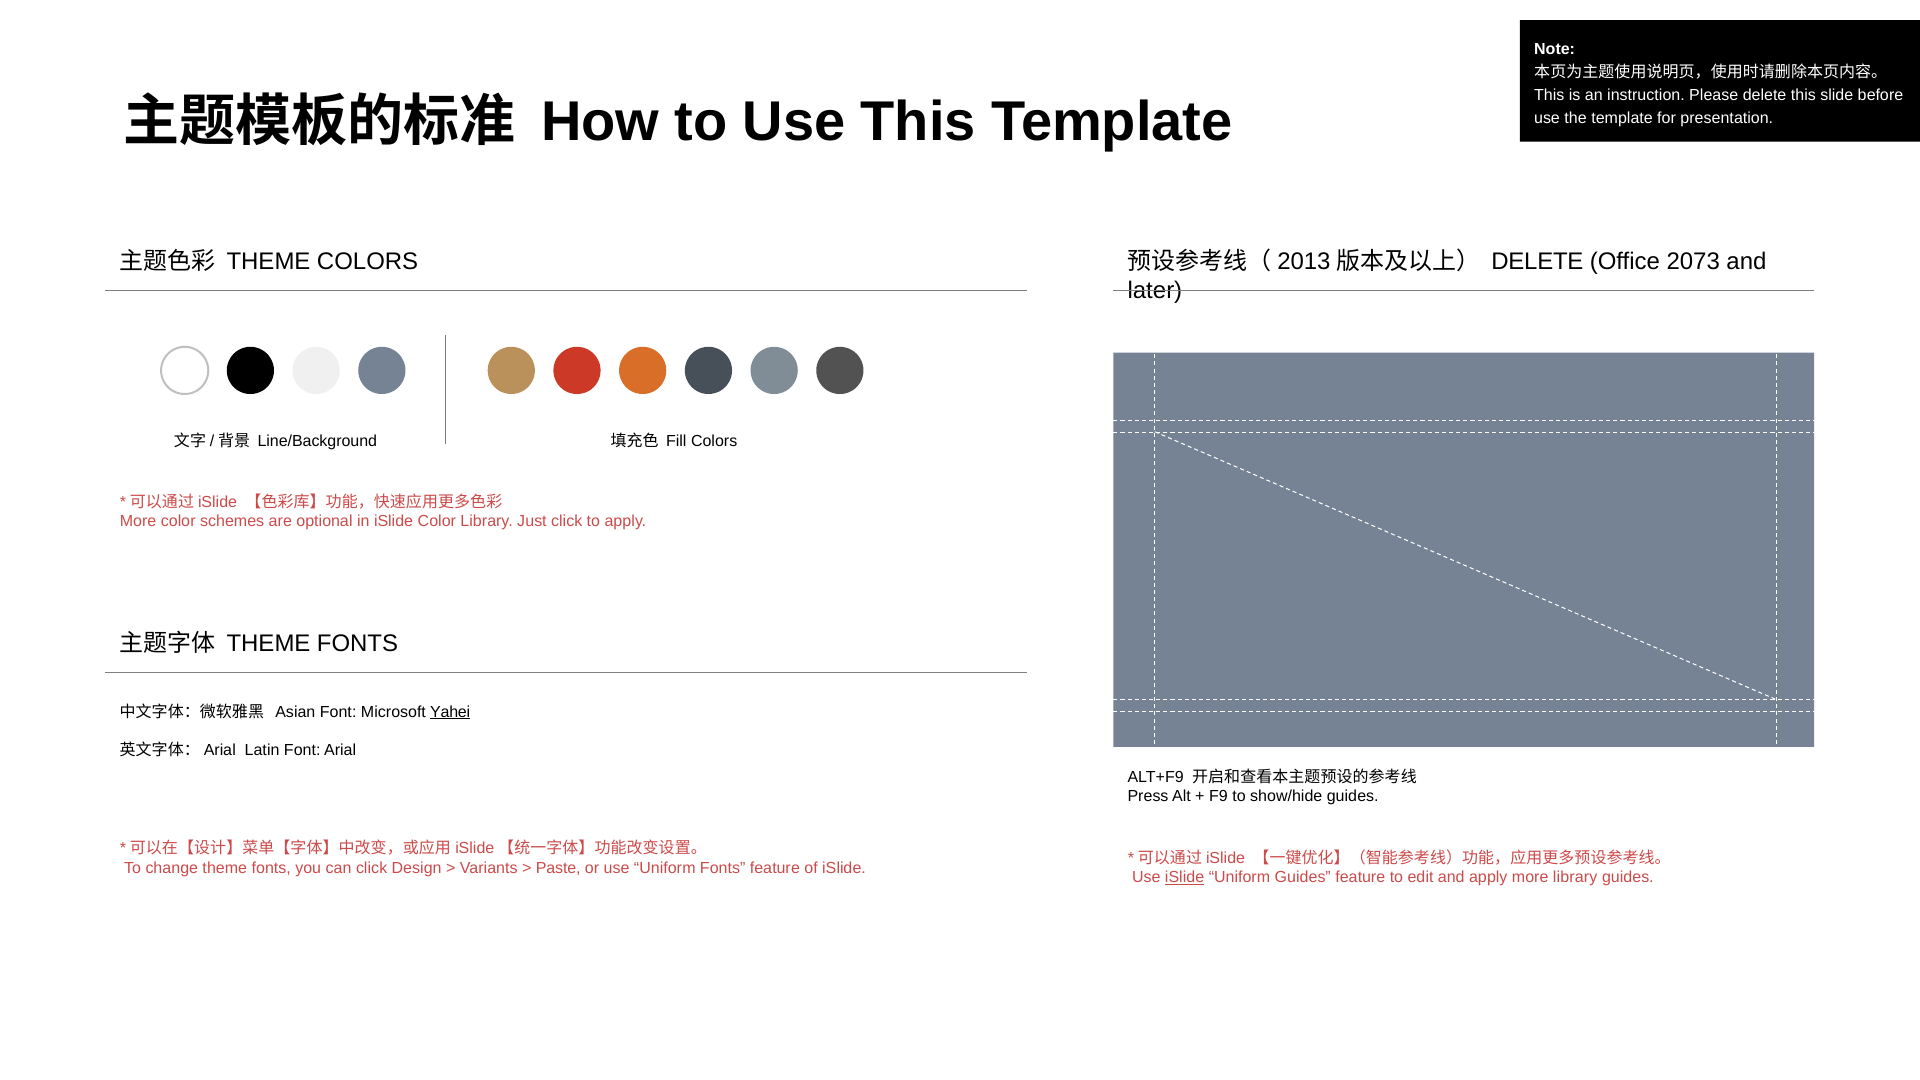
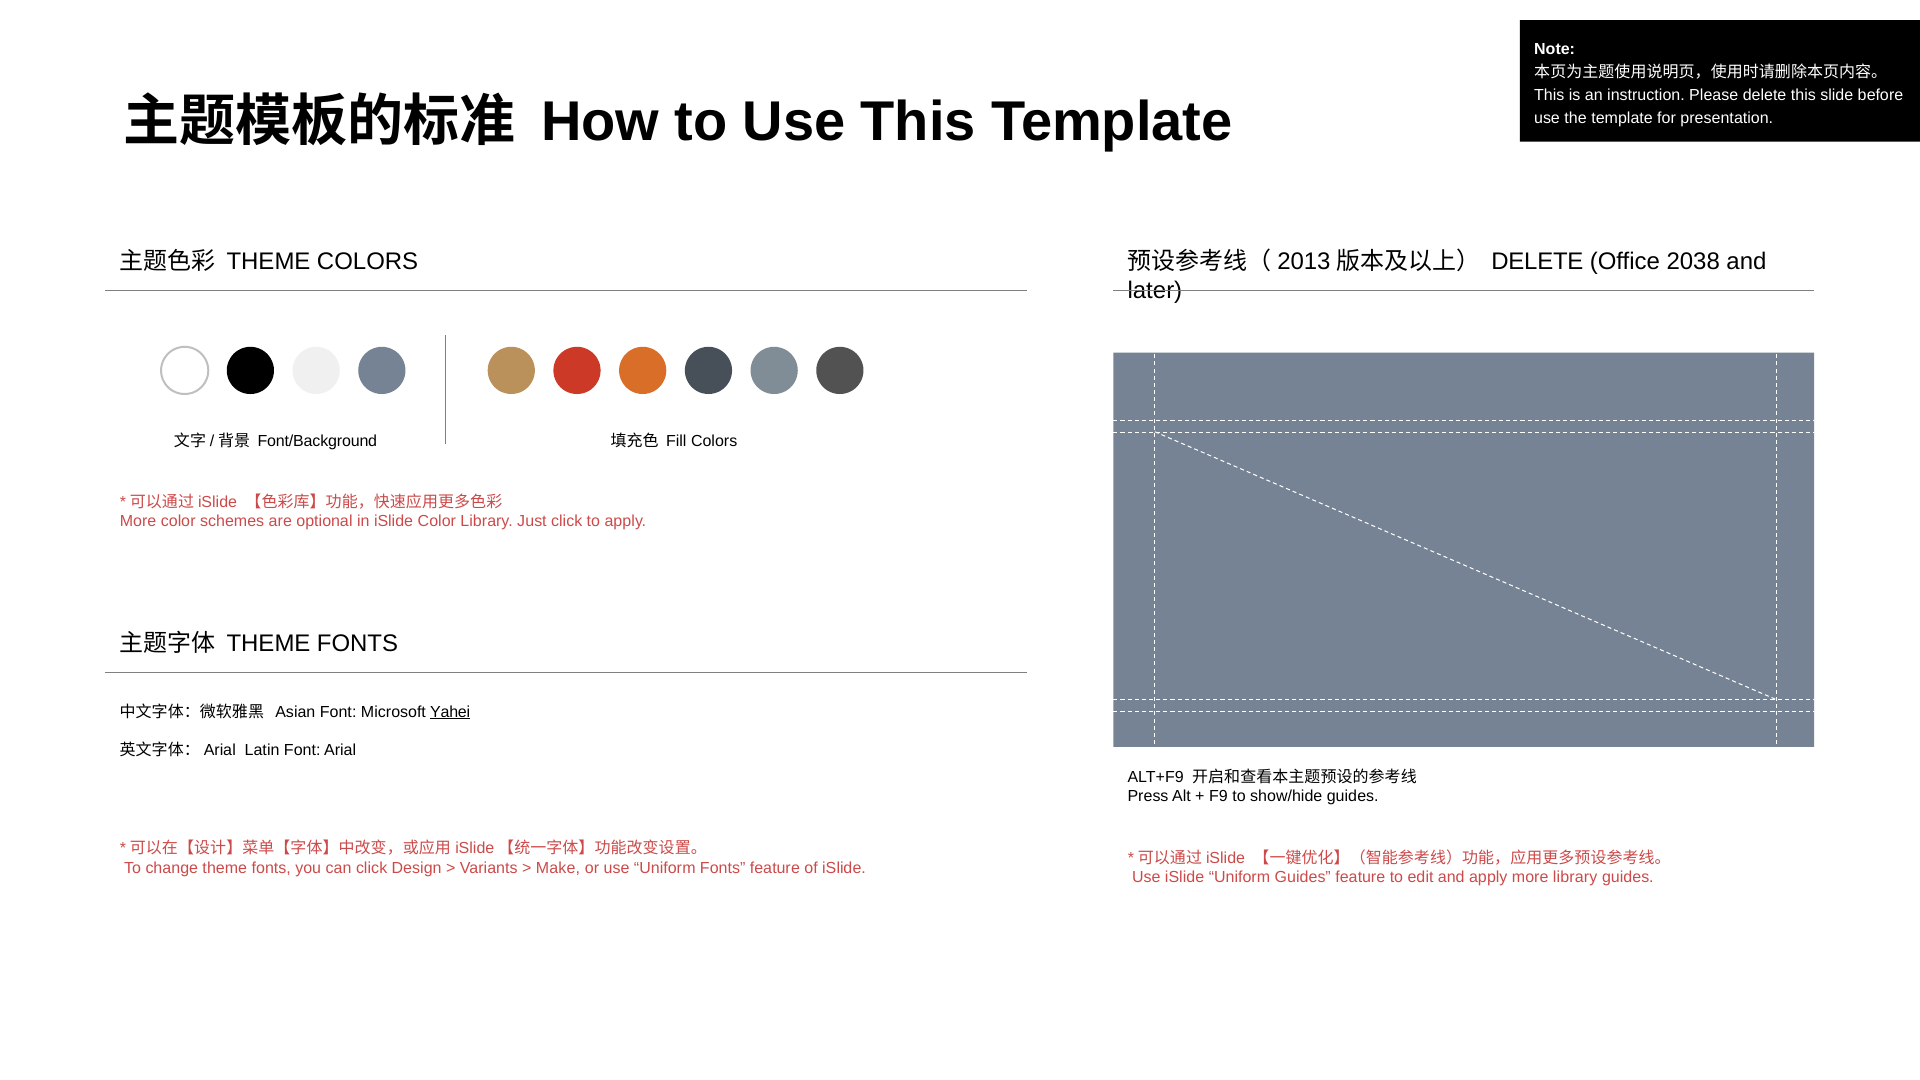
2073: 2073 -> 2038 (1693, 261)
Line/Background: Line/Background -> Font/Background (317, 441)
Paste: Paste -> Make (558, 868)
iSlide underline: present -> none (1185, 877)
